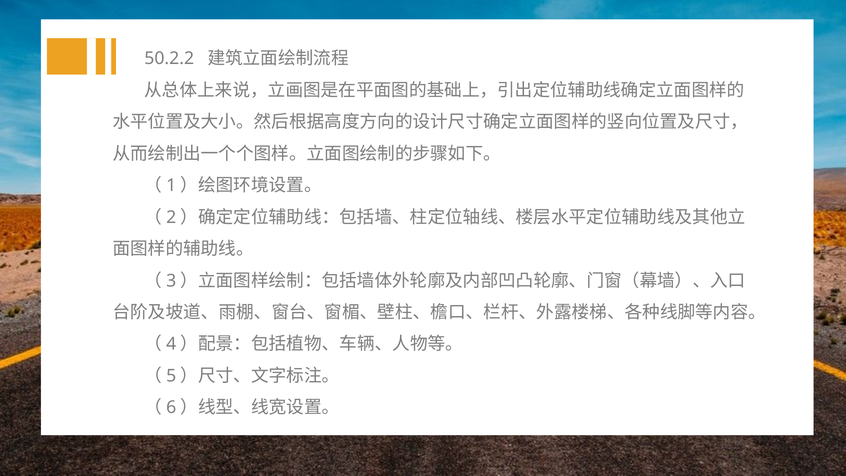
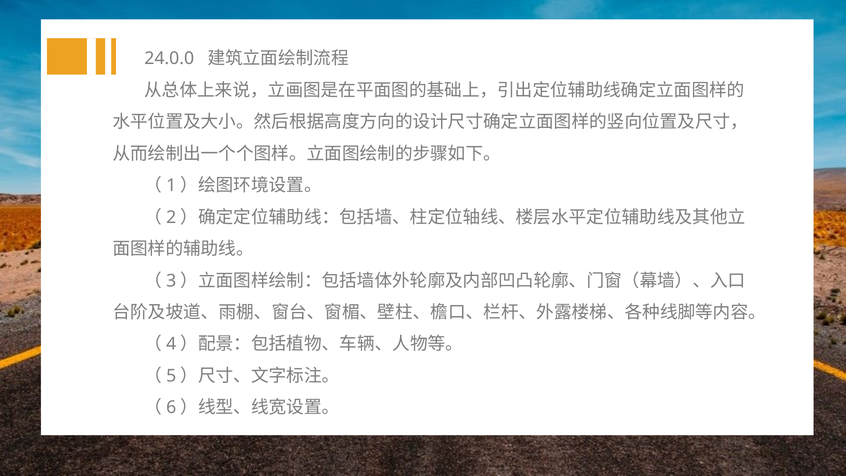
50.2.2: 50.2.2 -> 24.0.0 (169, 59)
